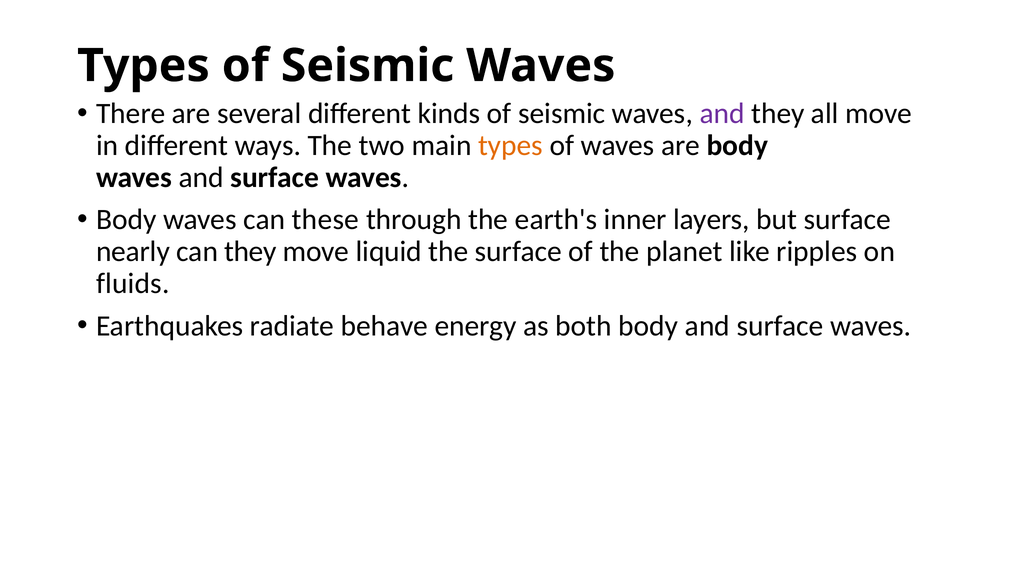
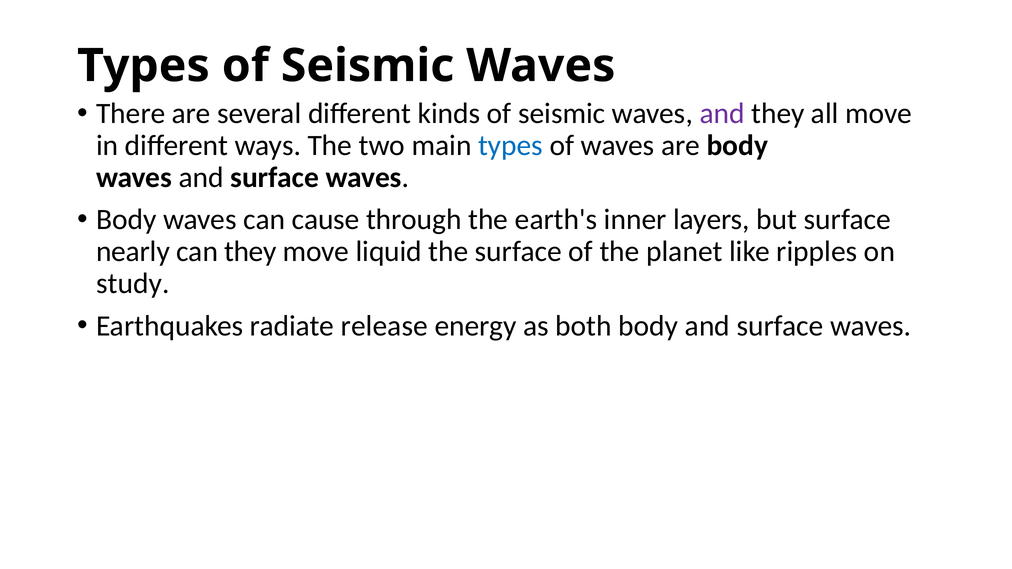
types colour: orange -> blue (511, 145)
these: these -> cause (326, 220)
fluids: fluids -> study (133, 284)
behave: behave -> release (384, 326)
